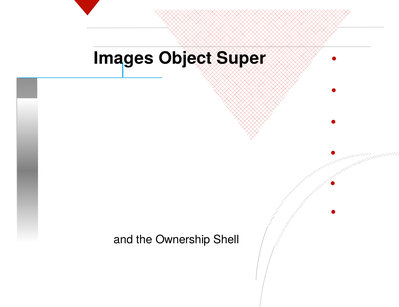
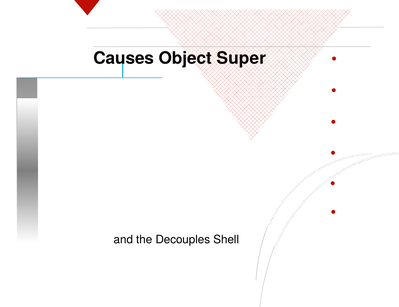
Images: Images -> Causes (124, 58)
Ownership: Ownership -> Decouples (183, 240)
